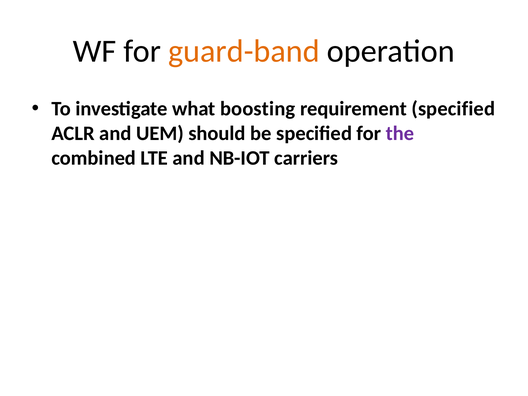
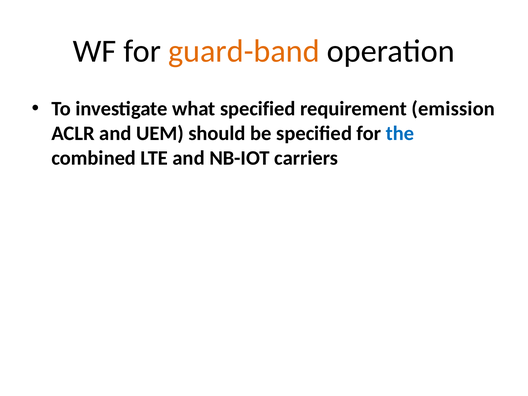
what boosting: boosting -> specified (258, 109)
requirement specified: specified -> emission (453, 109)
the colour: purple -> blue (400, 133)
